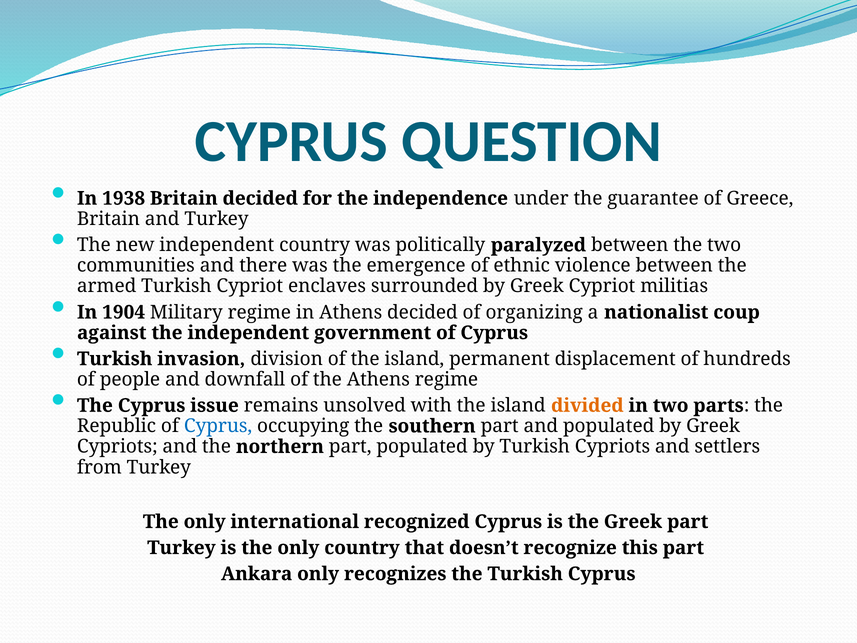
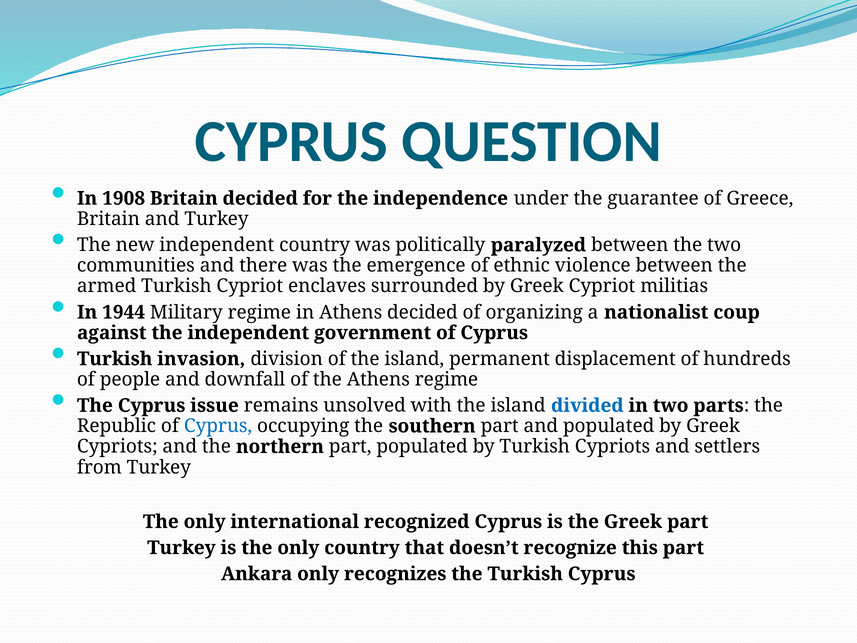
1938: 1938 -> 1908 (124, 198)
1904: 1904 -> 1944 (124, 312)
divided colour: orange -> blue (587, 405)
